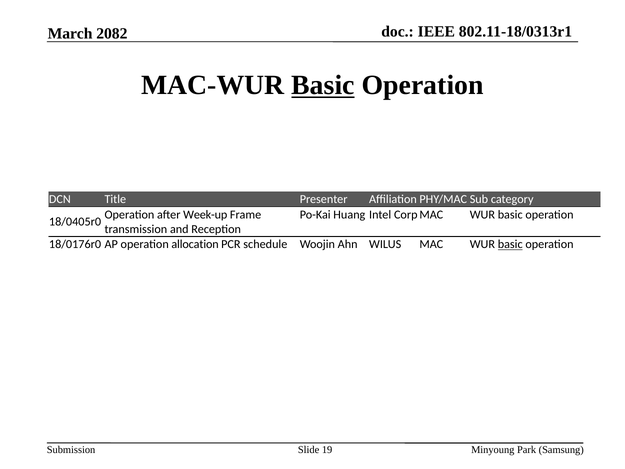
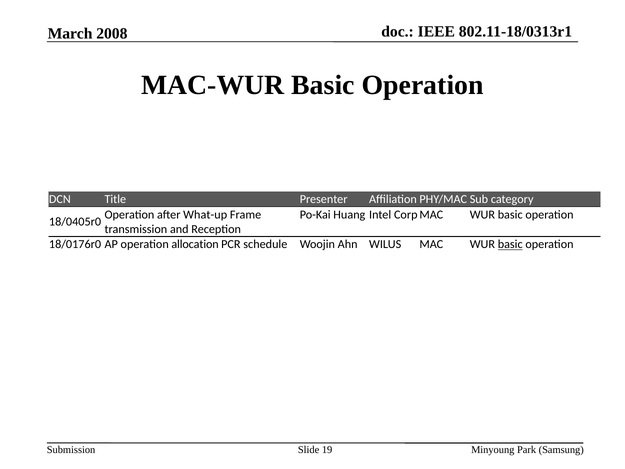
2082: 2082 -> 2008 (112, 33)
Basic underline: present -> none (323, 85)
Week-up: Week-up -> What-up (205, 214)
